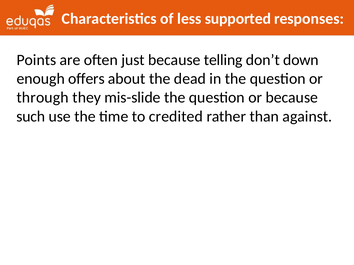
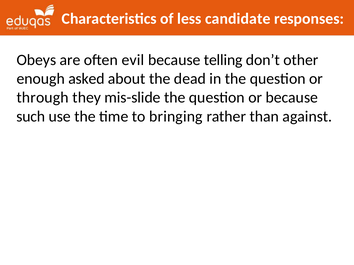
supported: supported -> candidate (238, 19)
Points: Points -> Obeys (36, 60)
just: just -> evil (133, 60)
down: down -> other (301, 60)
offers: offers -> asked (86, 79)
credited: credited -> bringing (176, 117)
